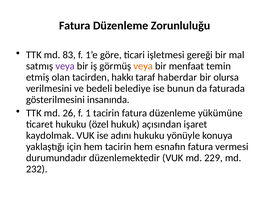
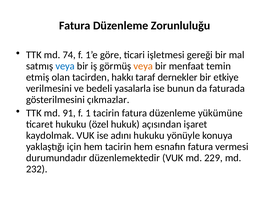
83: 83 -> 74 (69, 55)
veya colour: purple -> blue (65, 66)
haberdar: haberdar -> dernekler (178, 77)
olursa: olursa -> etkiye (226, 77)
belediye: belediye -> yasalarla (133, 89)
insanında: insanında -> çıkmazlar (108, 100)
26: 26 -> 91 (69, 113)
